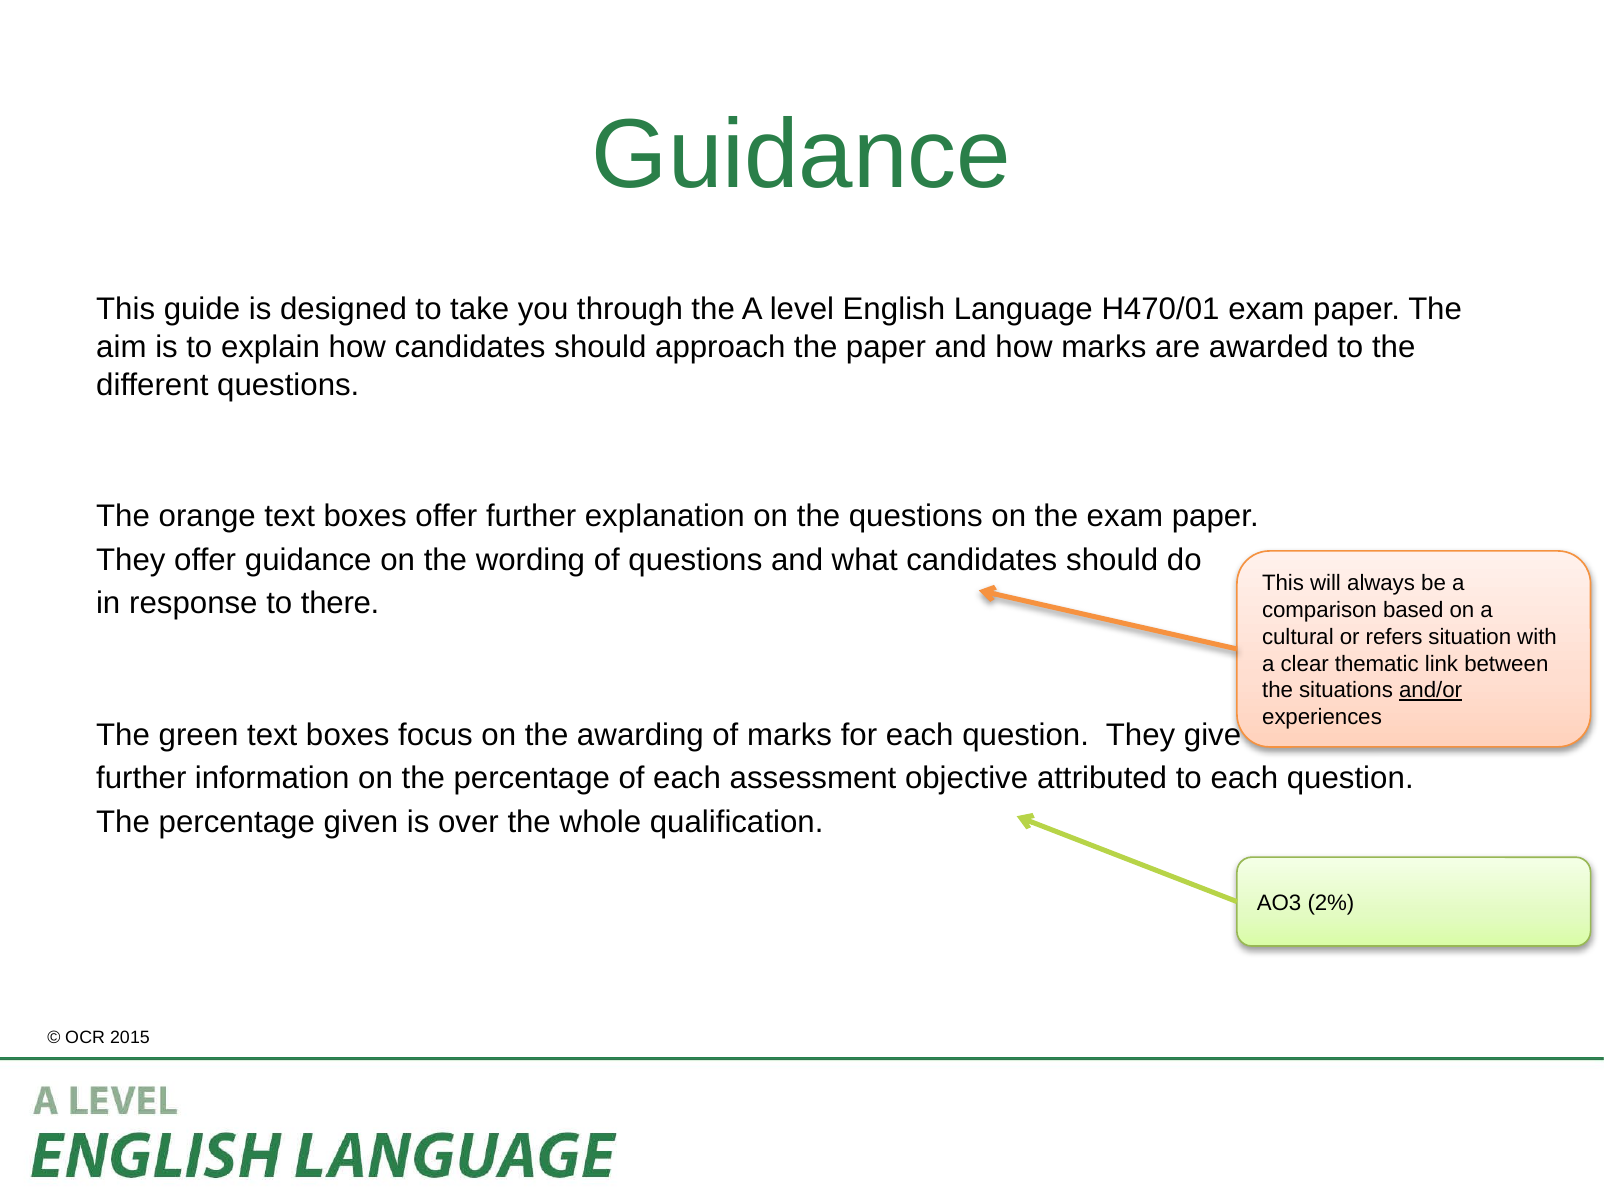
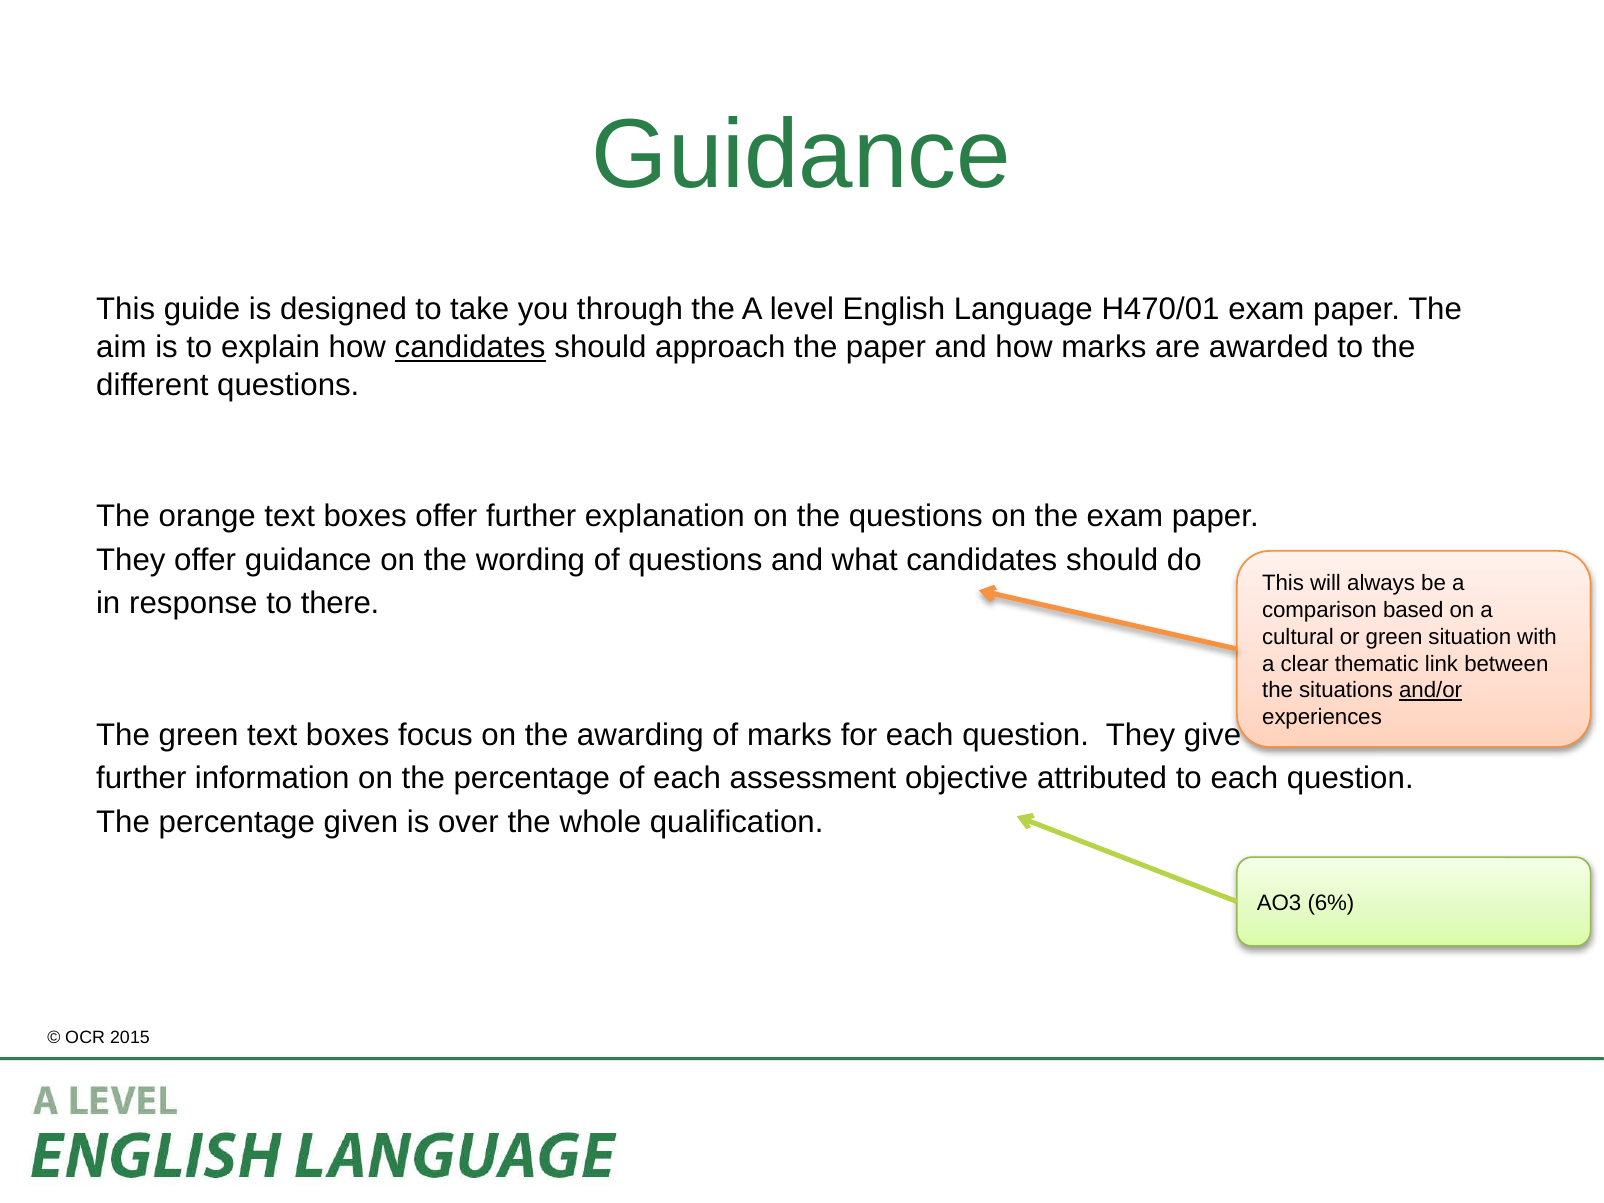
candidates underline: none -> present (470, 347)
or refers: refers -> green (1394, 637)
2%: 2% -> 6% (1331, 903)
